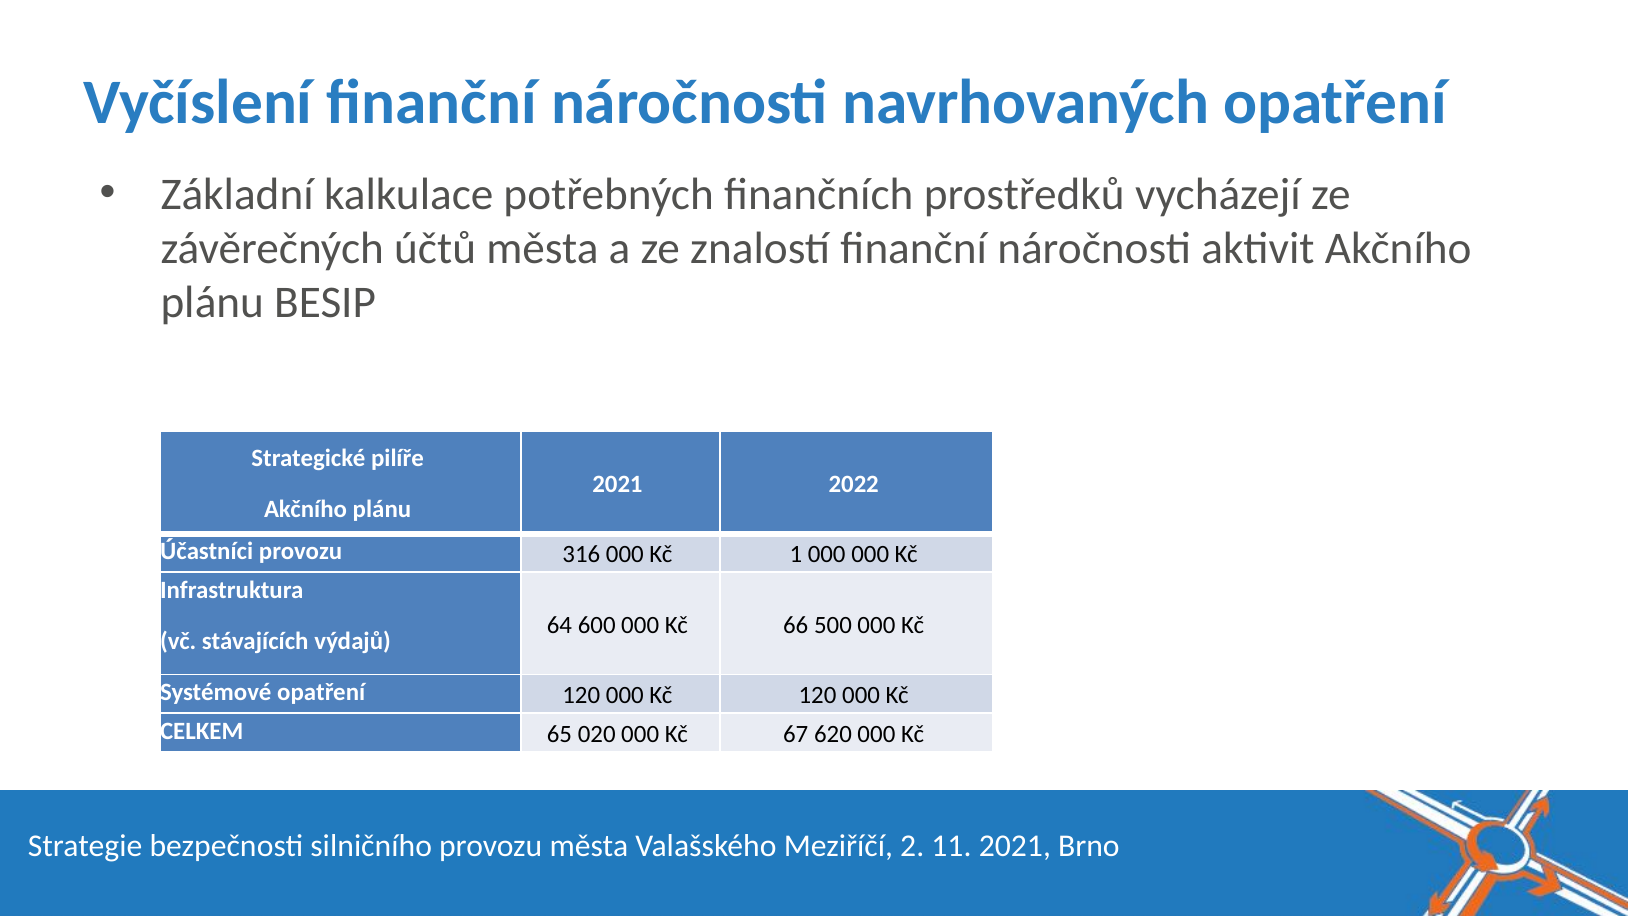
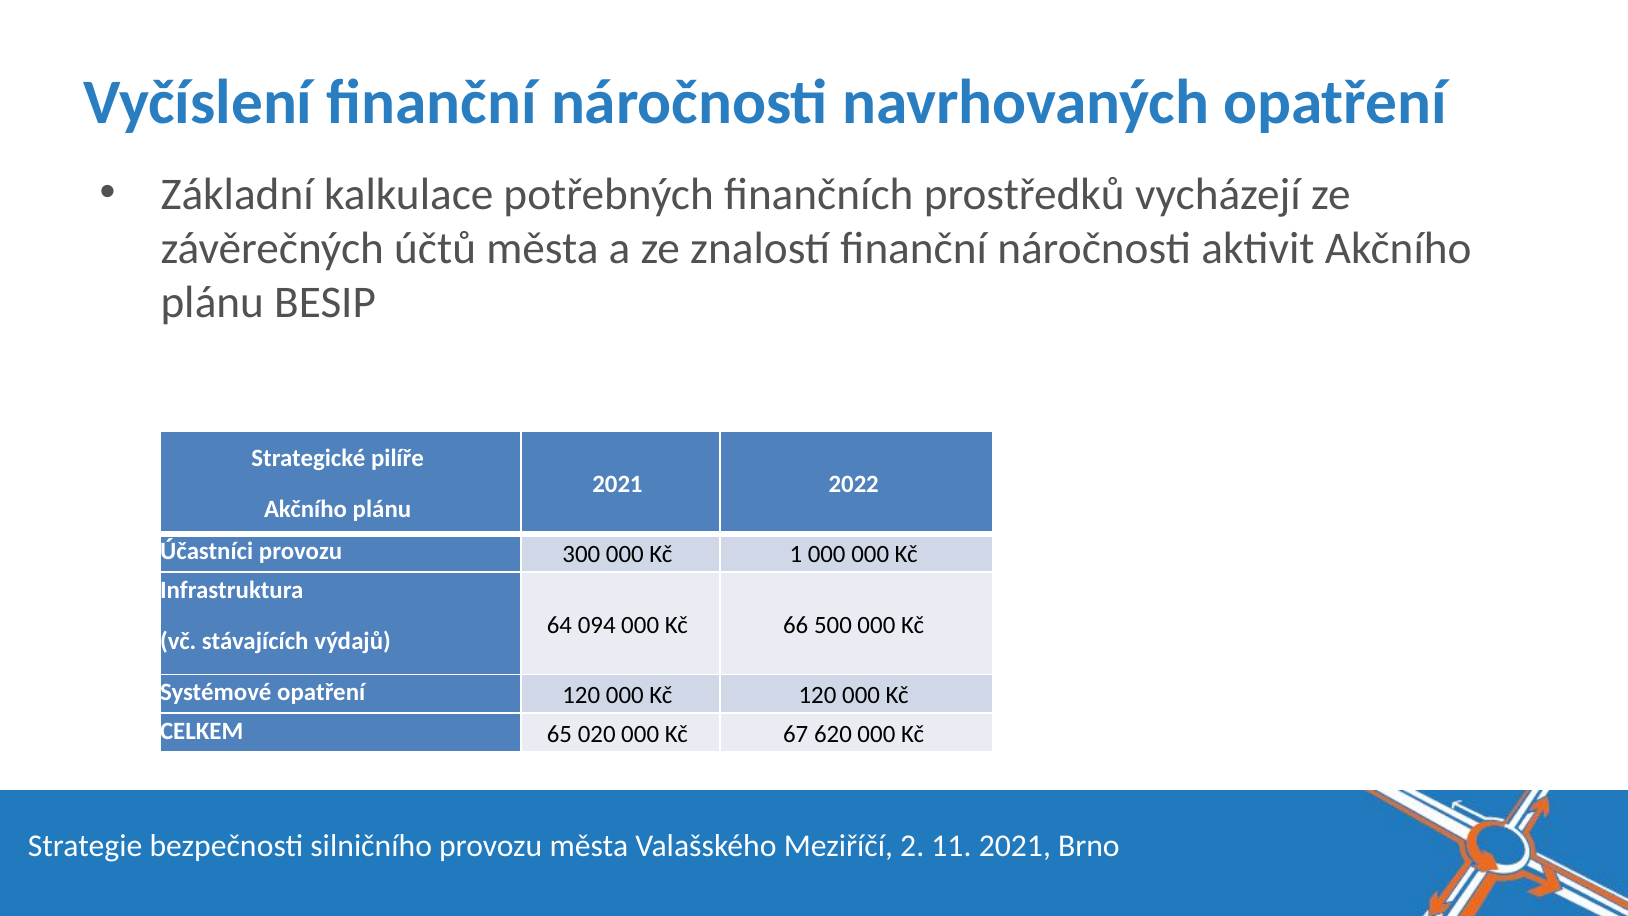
316: 316 -> 300 (581, 554)
600: 600 -> 094 (597, 625)
